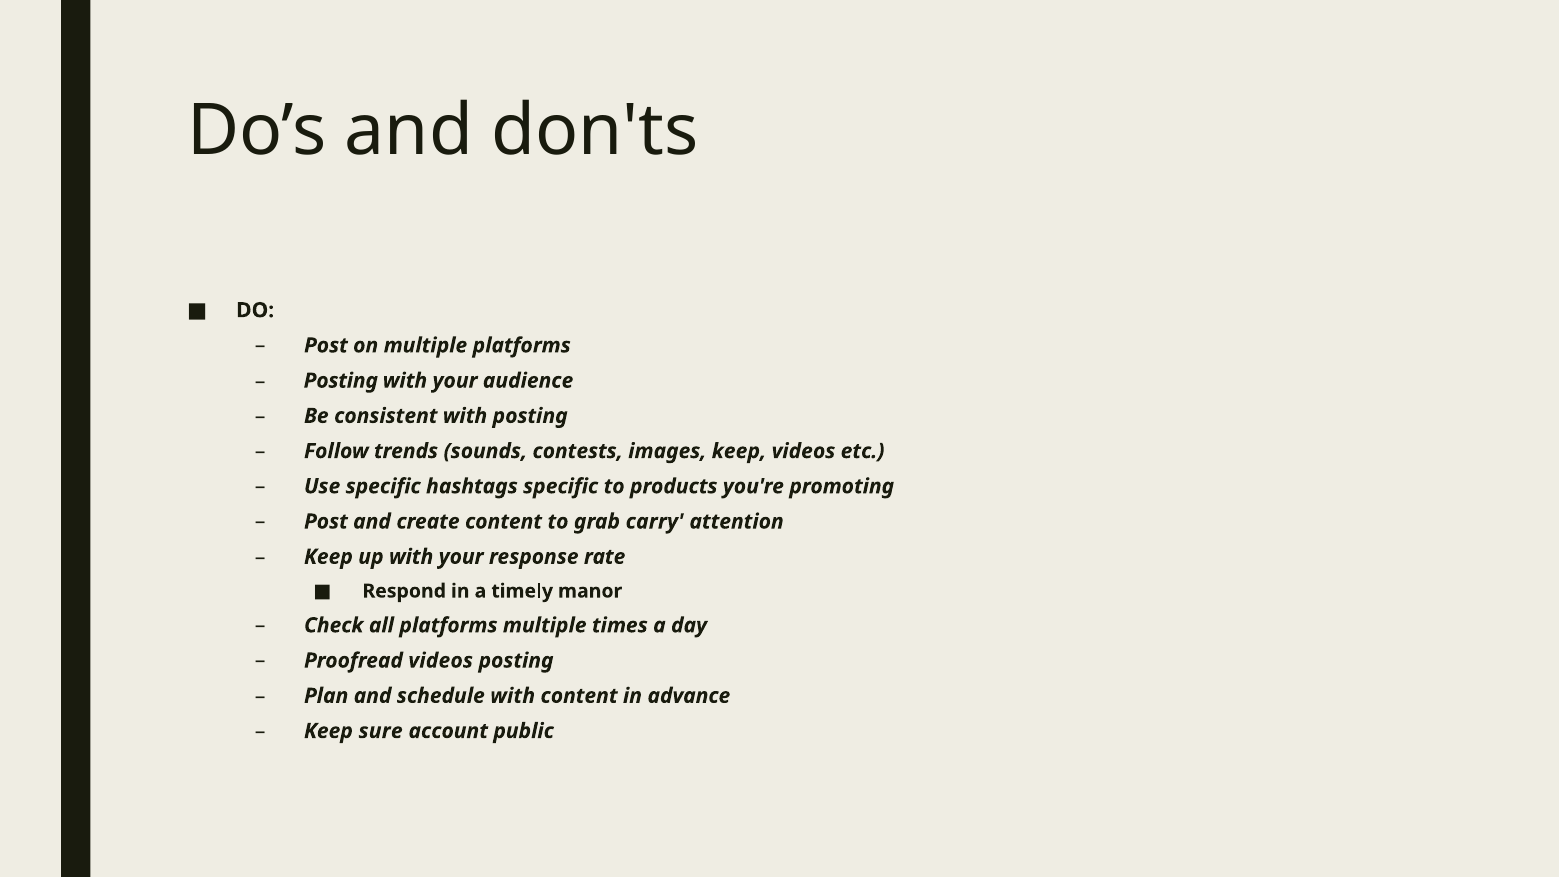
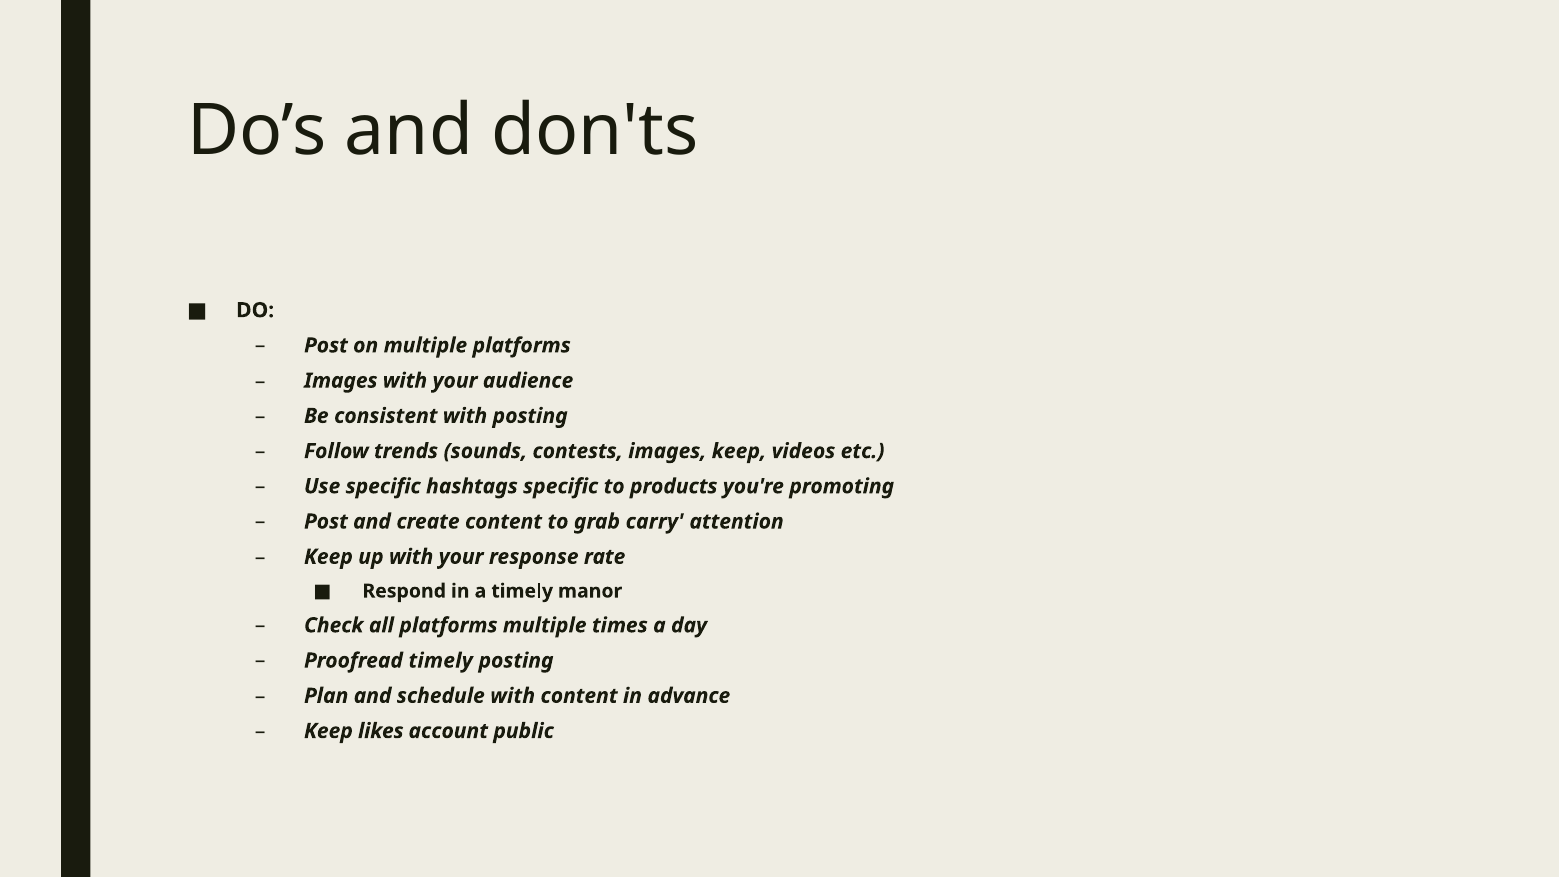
Posting: Posting -> Images (341, 381)
Proofread videos: videos -> timely (441, 661)
sure: sure -> likes (381, 731)
